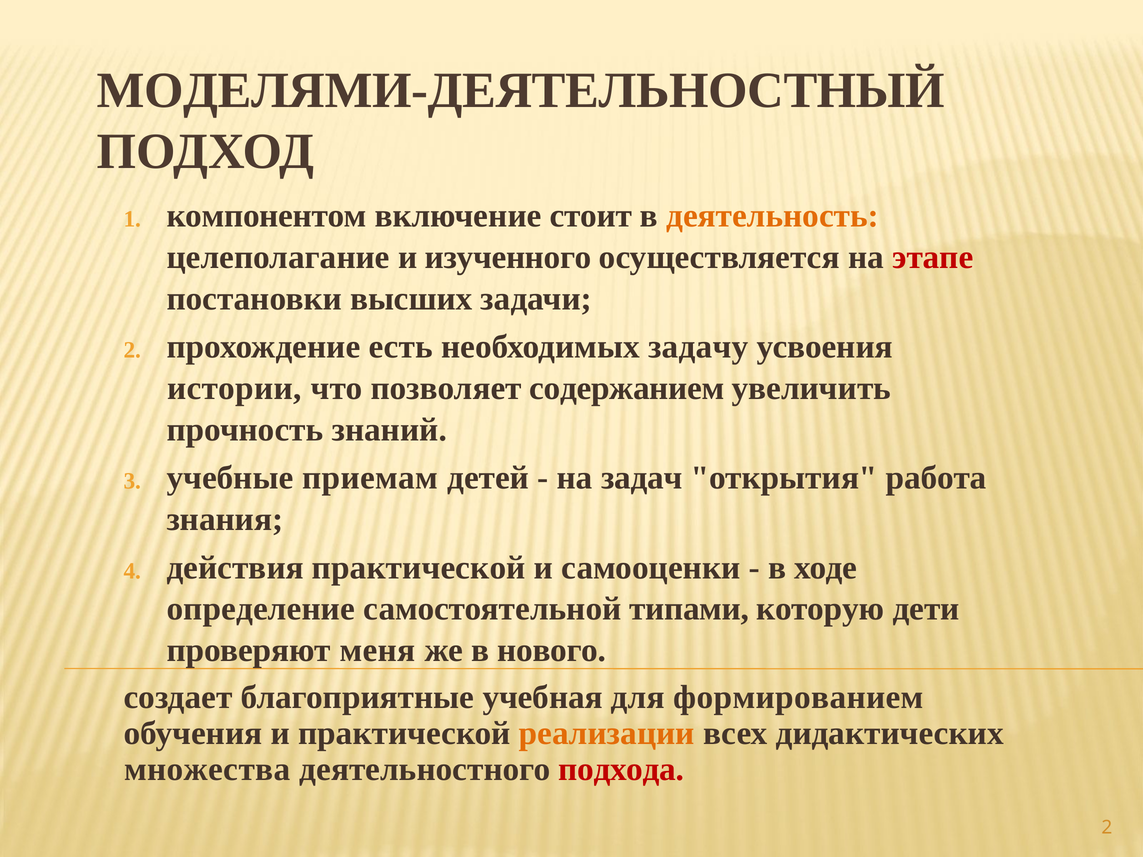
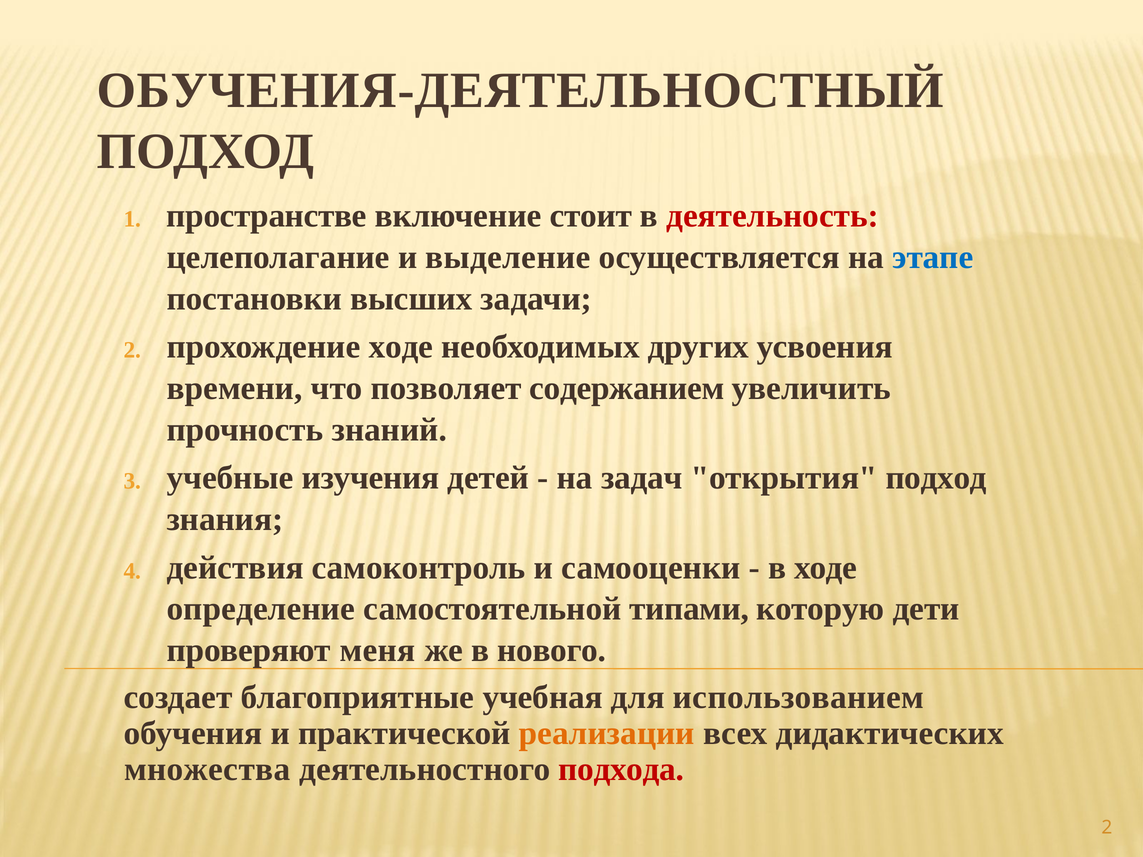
МОДЕЛЯМИ-ДЕЯТЕЛЬНОСТНЫЙ: МОДЕЛЯМИ-ДЕЯТЕЛЬНОСТНЫЙ -> ОБУЧЕНИЯ-ДЕЯТЕЛЬНОСТНЫЙ (520, 90)
компонентом: компонентом -> пространстве (267, 216)
деятельность colour: orange -> red (773, 216)
изученного: изученного -> выделение (508, 257)
этапе colour: red -> blue (933, 257)
прохождение есть: есть -> ходе (401, 347)
задачу: задачу -> других (698, 347)
истории: истории -> времени (235, 388)
приемам: приемам -> изучения (370, 478)
открытия работа: работа -> подход (936, 478)
действия практической: практической -> самоконтроль (419, 568)
формированием: формированием -> использованием (798, 697)
